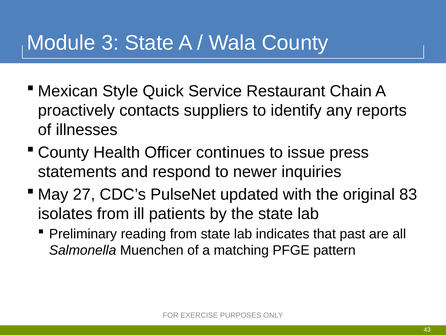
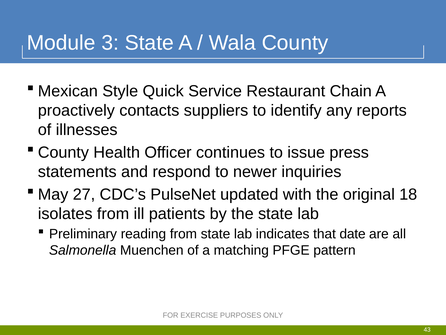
83: 83 -> 18 (408, 194)
past: past -> date (353, 234)
